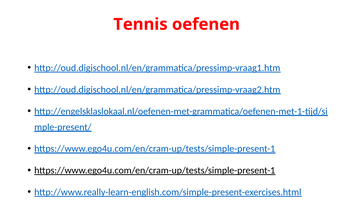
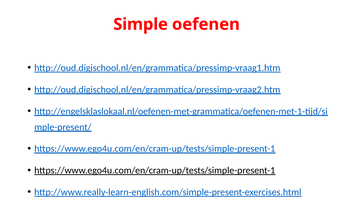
Tennis: Tennis -> Simple (141, 24)
